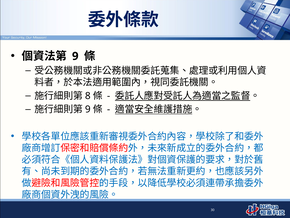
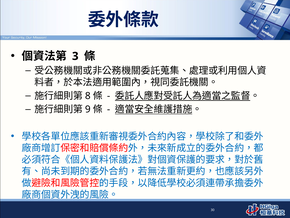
9: 9 -> 3 (75, 56)
